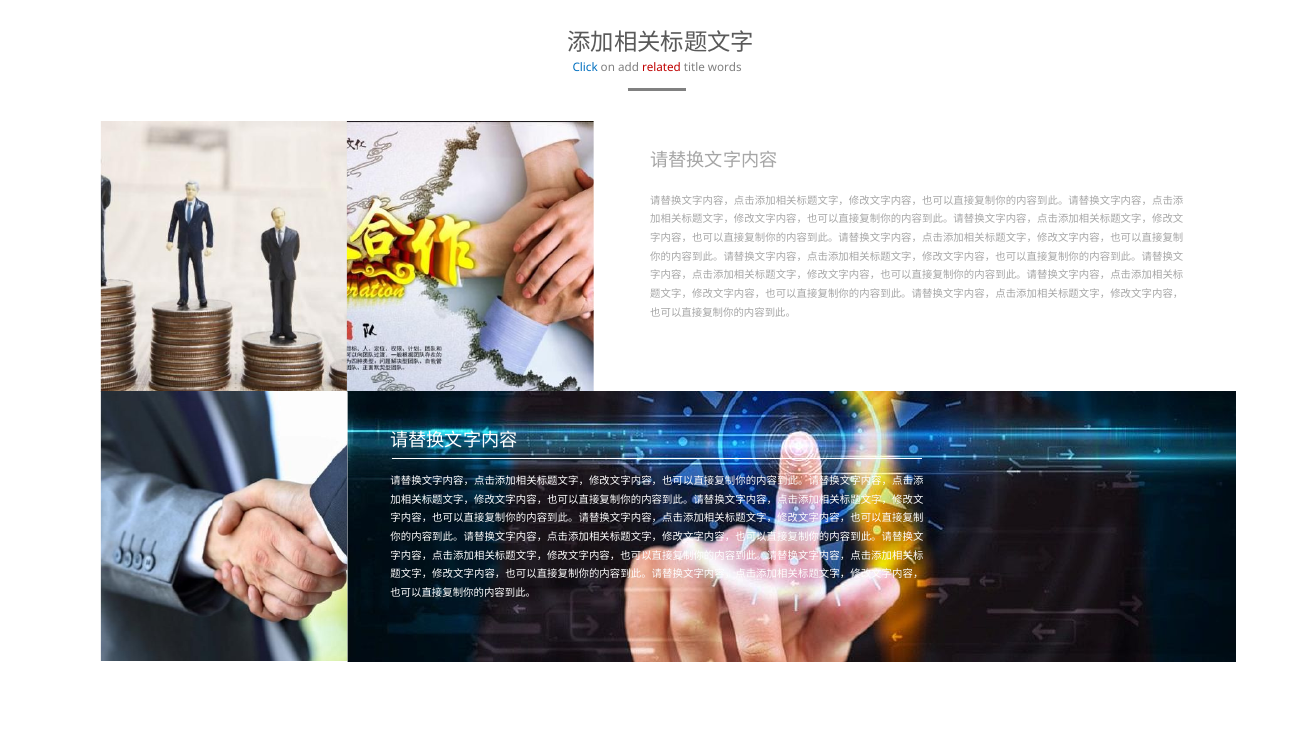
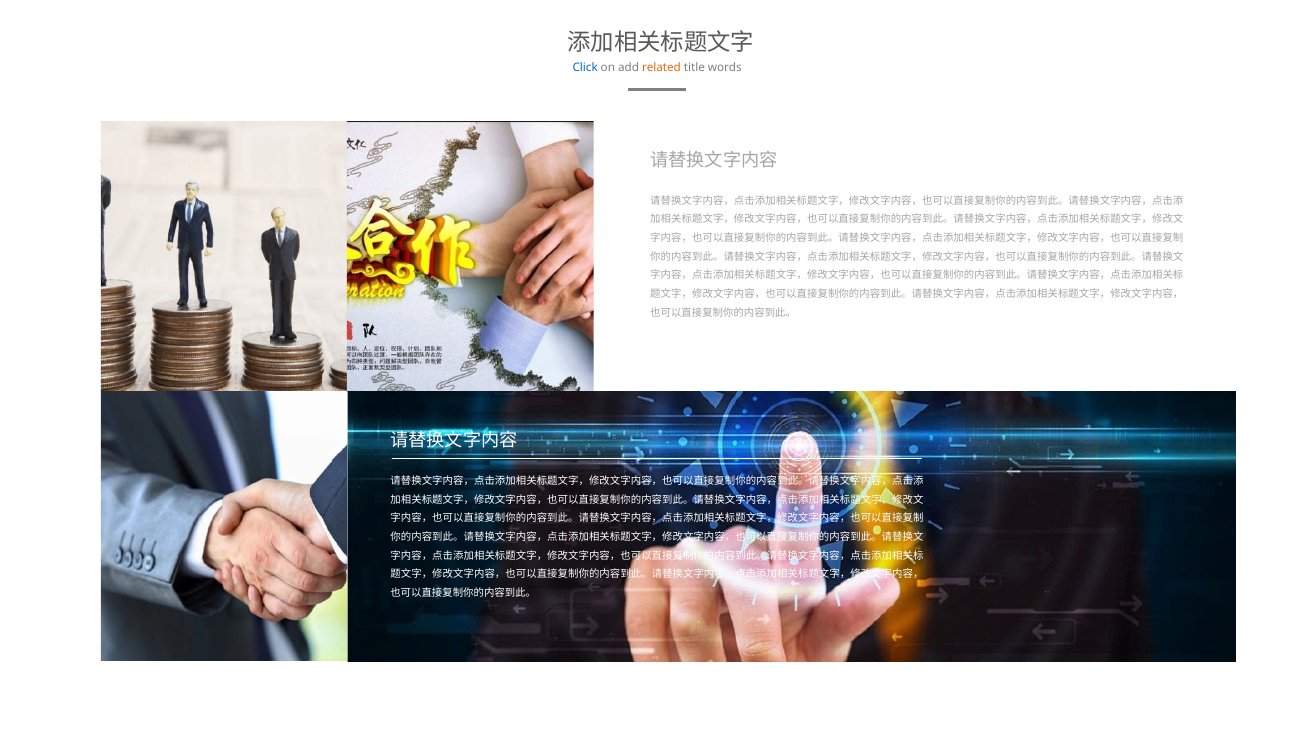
related colour: red -> orange (661, 67)
